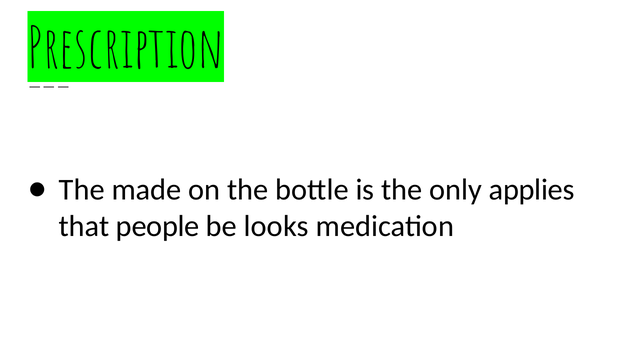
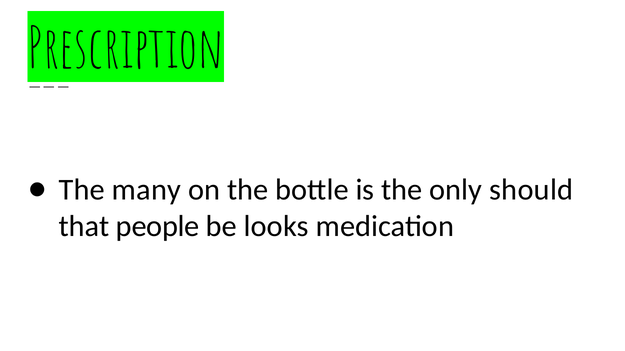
made: made -> many (146, 190)
applies: applies -> should (531, 190)
